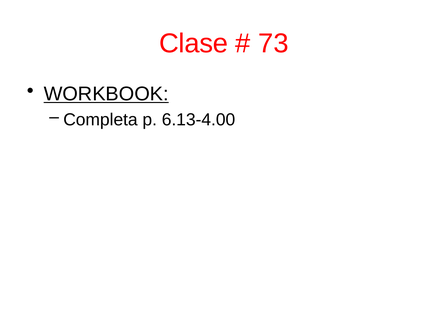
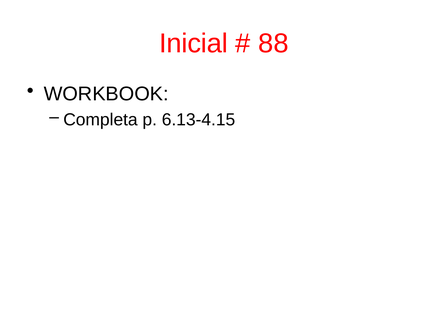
Clase: Clase -> Inicial (194, 43)
73: 73 -> 88 (273, 43)
WORKBOOK underline: present -> none (106, 94)
6.13-4.00: 6.13-4.00 -> 6.13-4.15 (198, 120)
